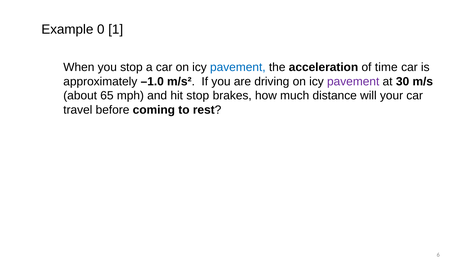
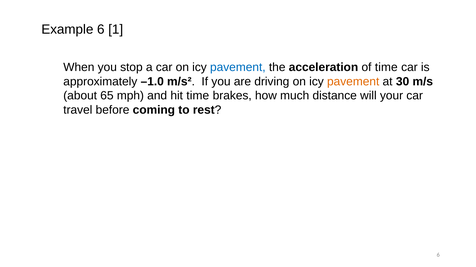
Example 0: 0 -> 6 (101, 30)
pavement colour: purple -> orange (353, 82)
hit stop: stop -> time (198, 96)
